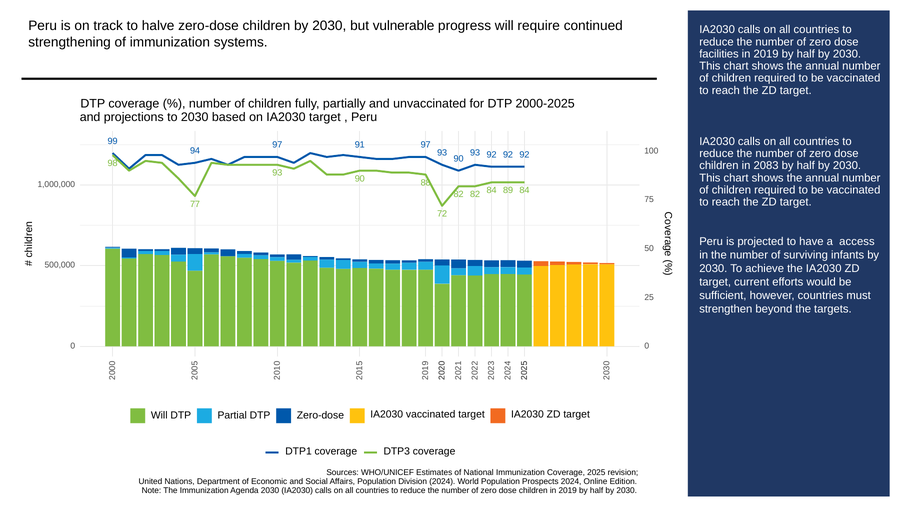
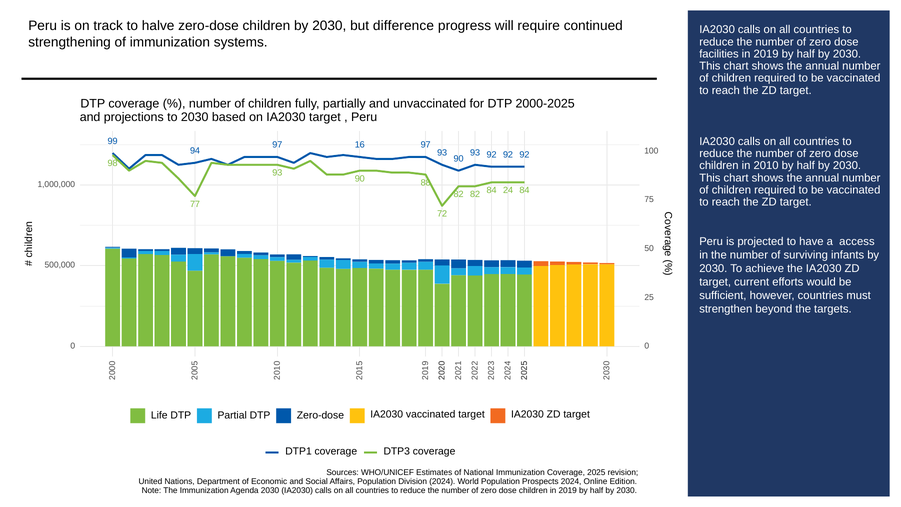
vulnerable: vulnerable -> difference (403, 26)
91: 91 -> 16 (360, 145)
2083: 2083 -> 2010 (766, 166)
89: 89 -> 24 (508, 190)
Will: Will -> Life (159, 415)
